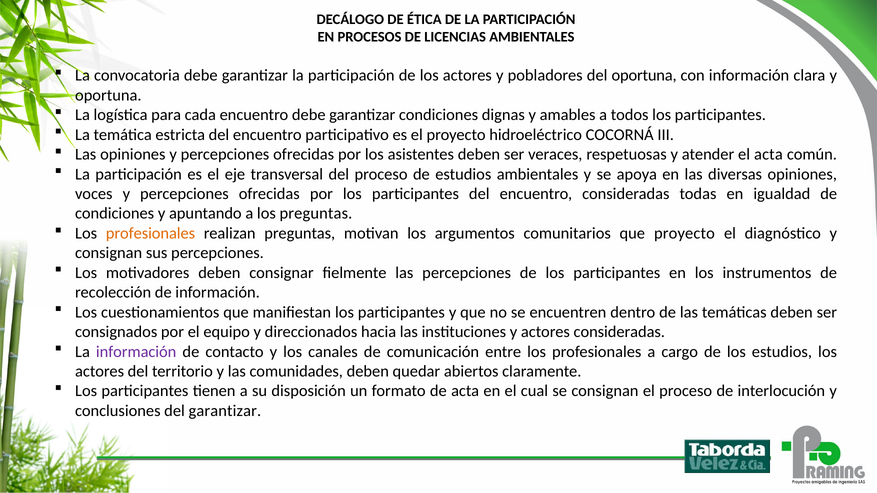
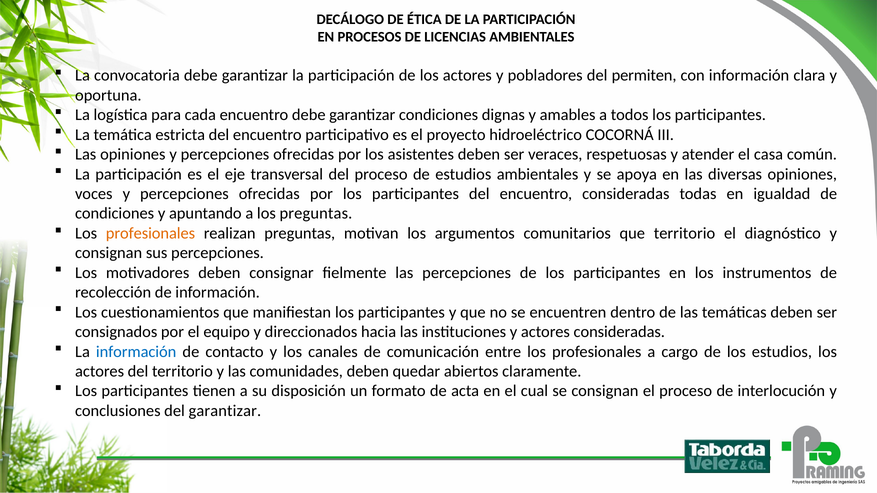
del oportuna: oportuna -> permiten (644, 76)
el acta: acta -> casa (768, 155)
que proyecto: proyecto -> territorio (685, 233)
información colour: purple -> blue (136, 352)
